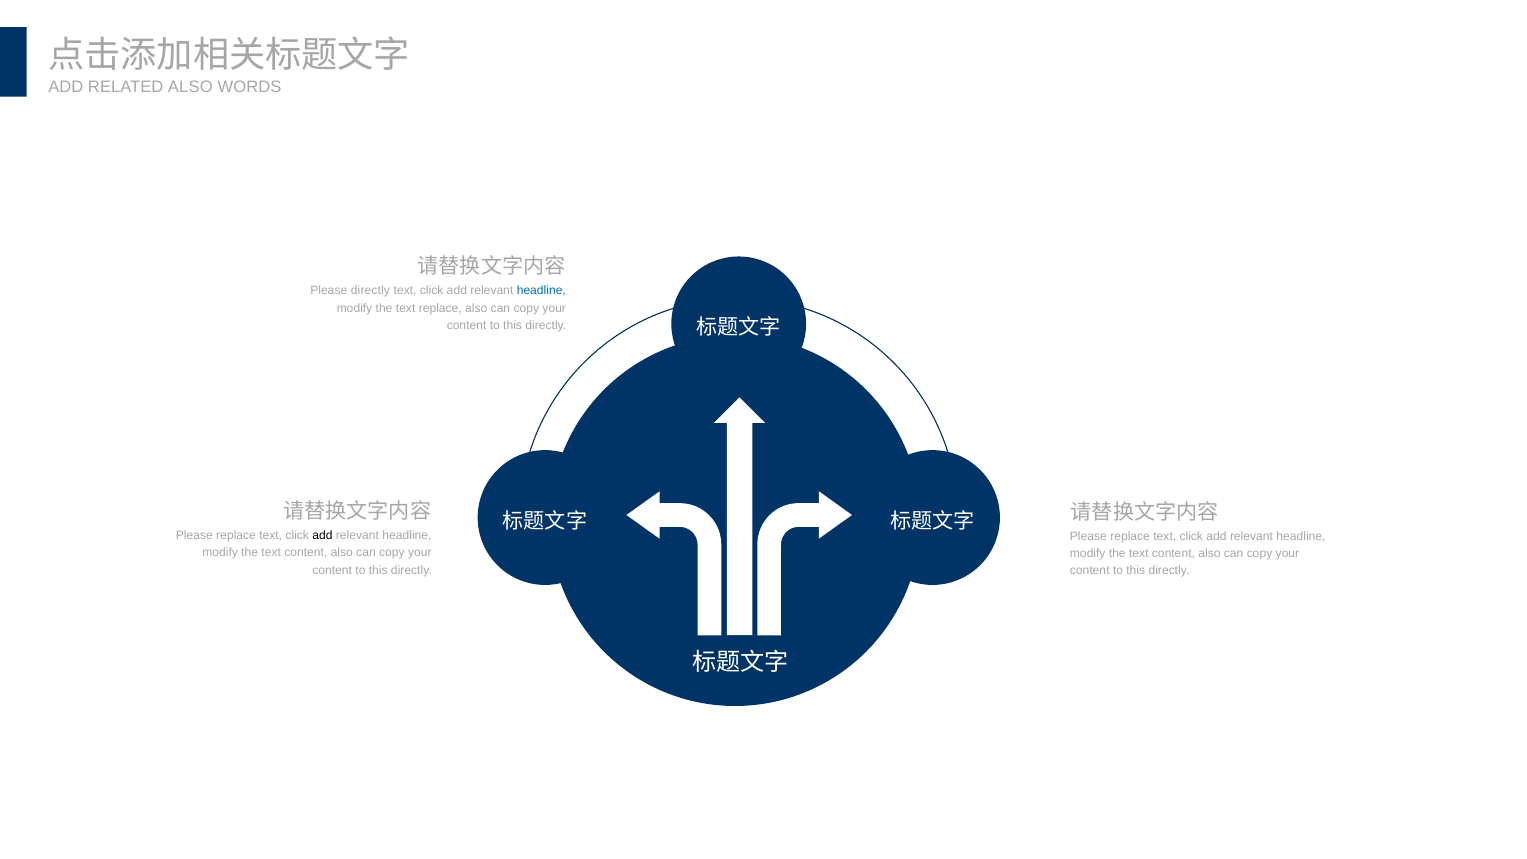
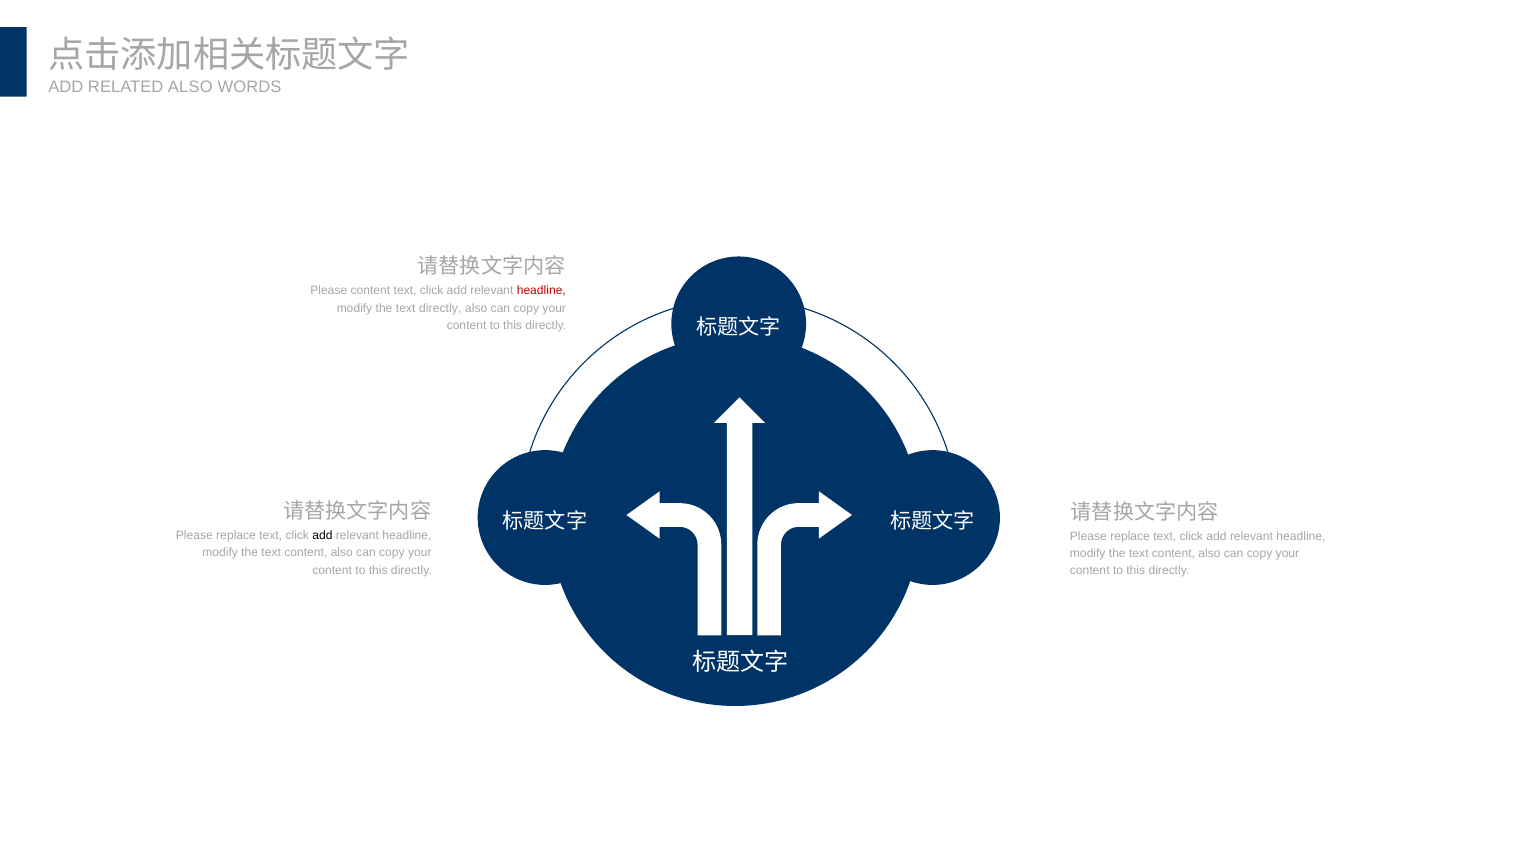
Please directly: directly -> content (370, 291)
headline colour: blue -> red (541, 291)
text replace: replace -> directly (440, 308)
